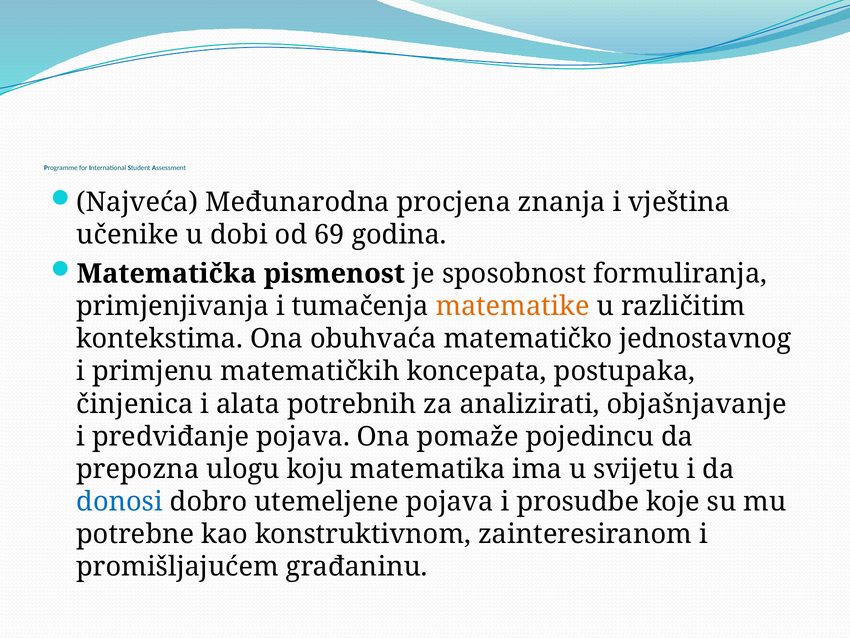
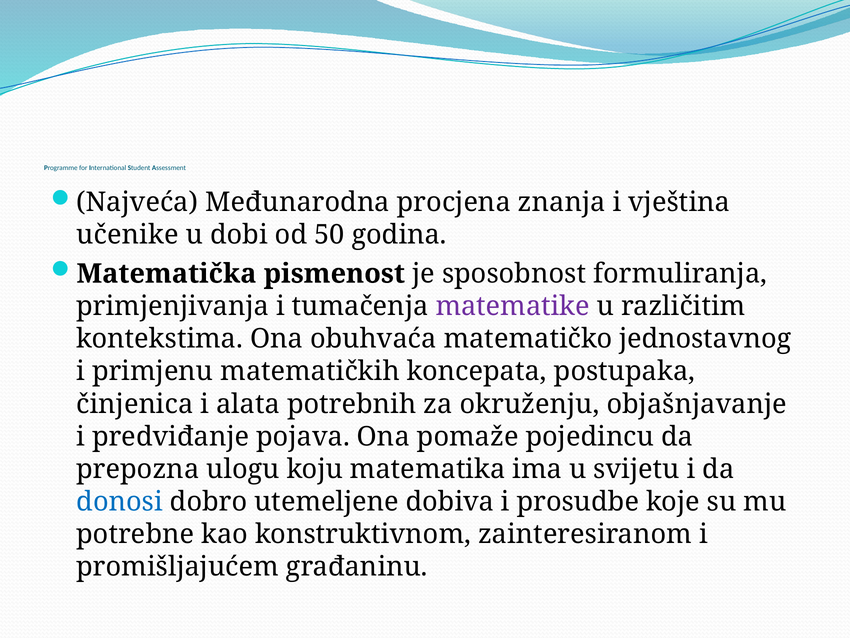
69: 69 -> 50 (329, 235)
matematike colour: orange -> purple (513, 306)
analizirati: analizirati -> okruženju (530, 404)
utemeljene pojava: pojava -> dobiva (450, 501)
